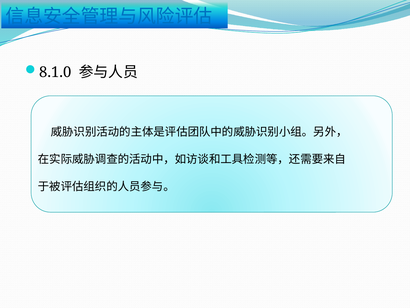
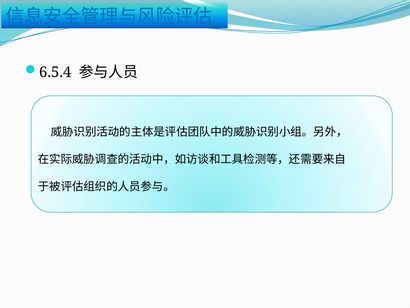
8.1.0: 8.1.0 -> 6.5.4 (55, 72)
